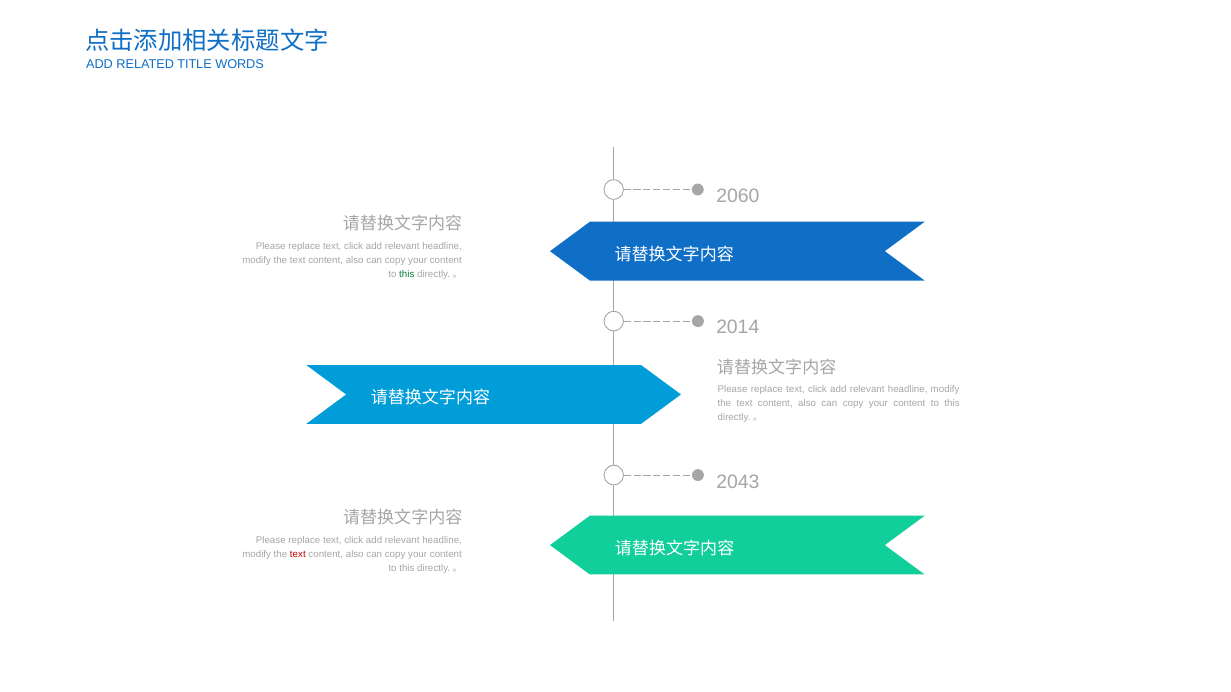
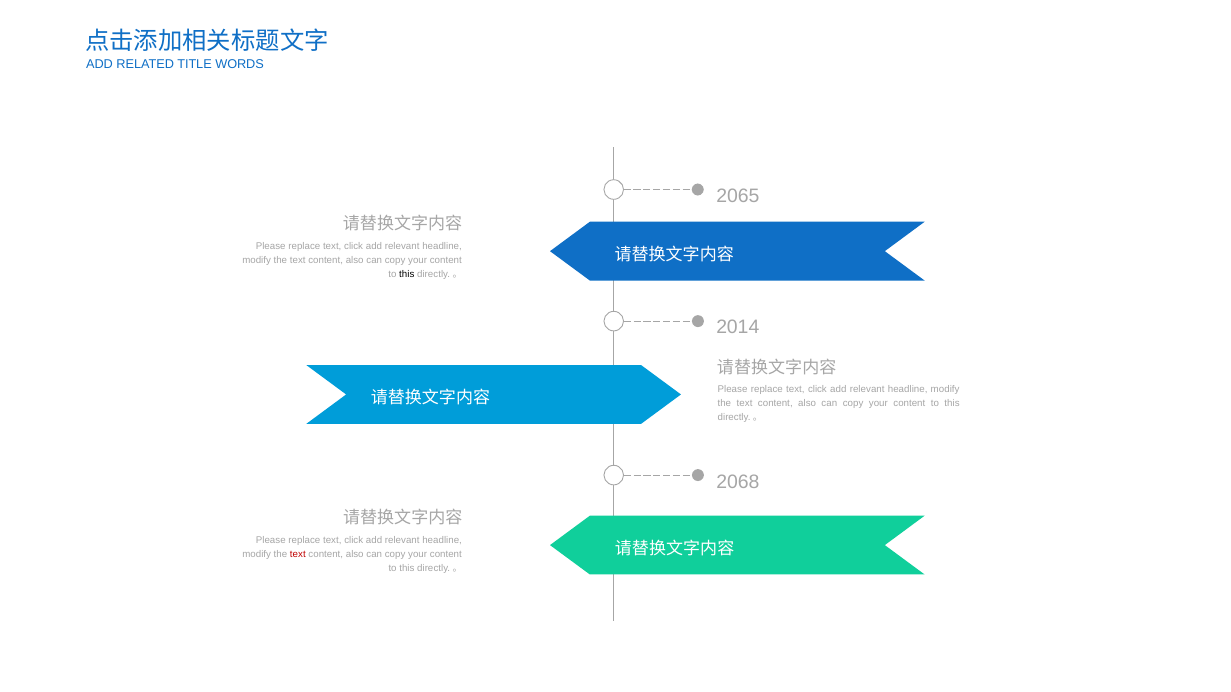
2060: 2060 -> 2065 (738, 196)
this colour: green -> black (407, 274)
2043: 2043 -> 2068 (738, 483)
